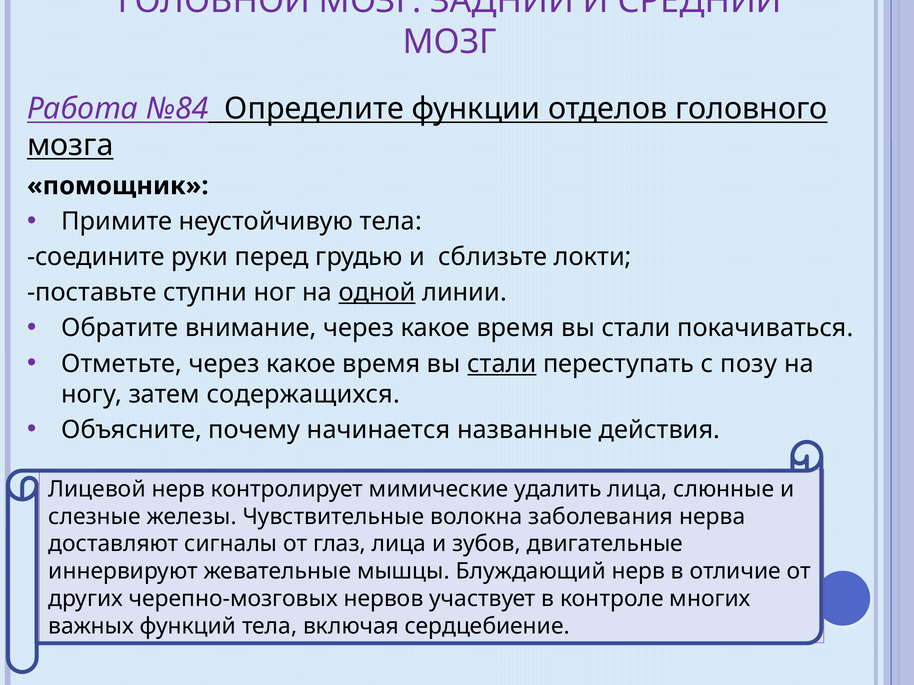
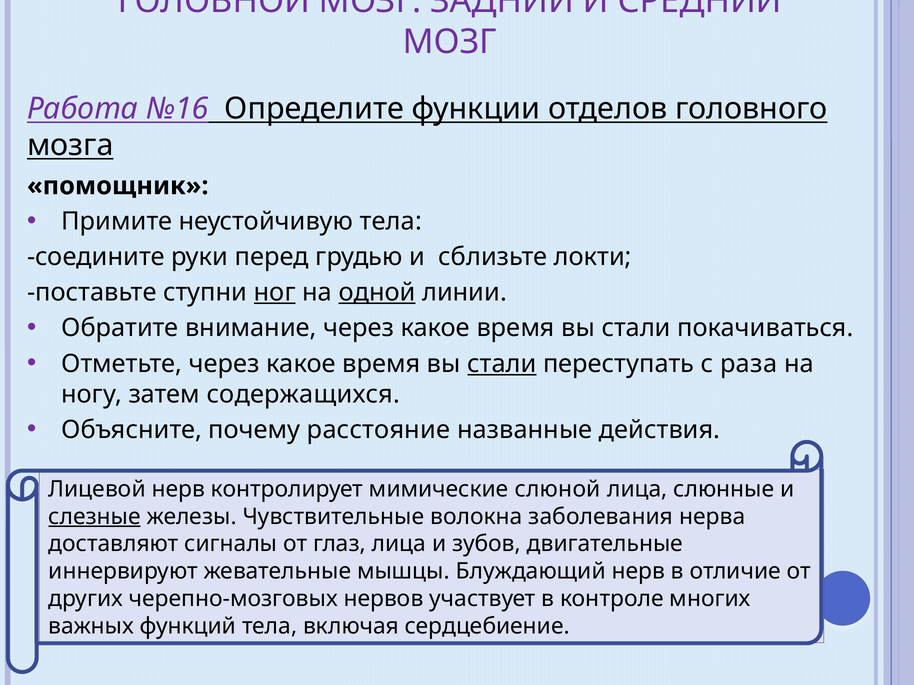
№84: №84 -> №16 (177, 109)
ног underline: none -> present (275, 293)
позу: позу -> раза (749, 364)
начинается: начинается -> расстояние (379, 430)
удалить: удалить -> слюной (558, 489)
слезные underline: none -> present (95, 517)
